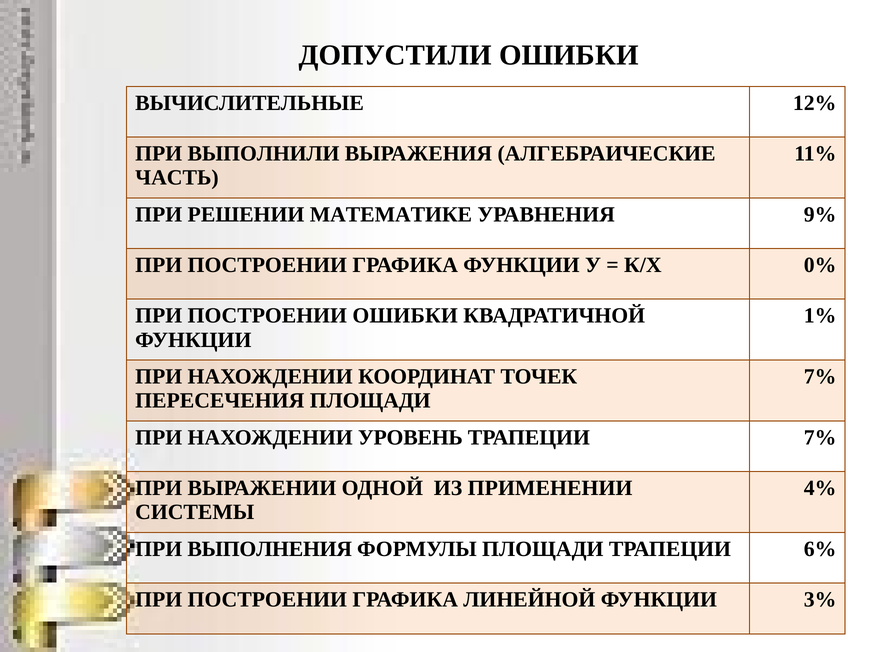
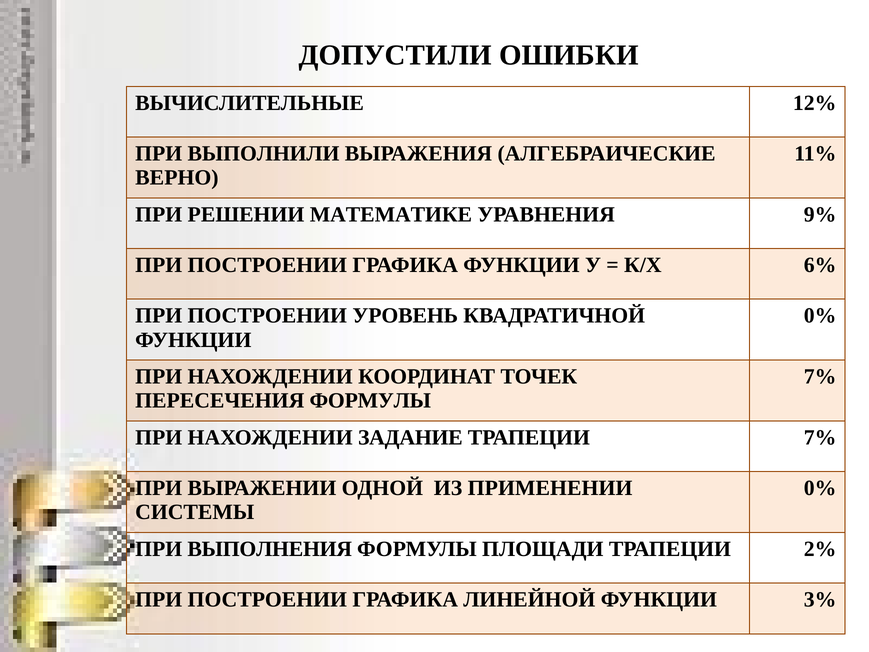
ЧАСТЬ: ЧАСТЬ -> ВЕРНО (177, 178)
0%: 0% -> 6% (820, 265)
ПОСТРОЕНИИ ОШИБКИ: ОШИБКИ -> УРОВЕНЬ (405, 316)
1%: 1% -> 0% (820, 316)
ПЕРЕСЕЧЕНИЯ ПЛОЩАДИ: ПЛОЩАДИ -> ФОРМУЛЫ (370, 401)
УРОВЕНЬ: УРОВЕНЬ -> ЗАДАНИЕ (410, 437)
4%: 4% -> 0% (820, 488)
6%: 6% -> 2% (820, 549)
